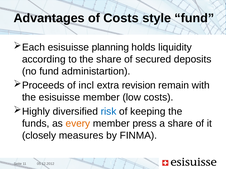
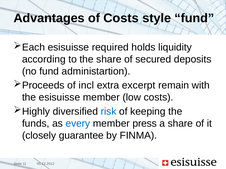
planning: planning -> required (110, 47)
revision: revision -> excerpt (139, 86)
every colour: orange -> blue (78, 124)
measures: measures -> guarantee (81, 136)
